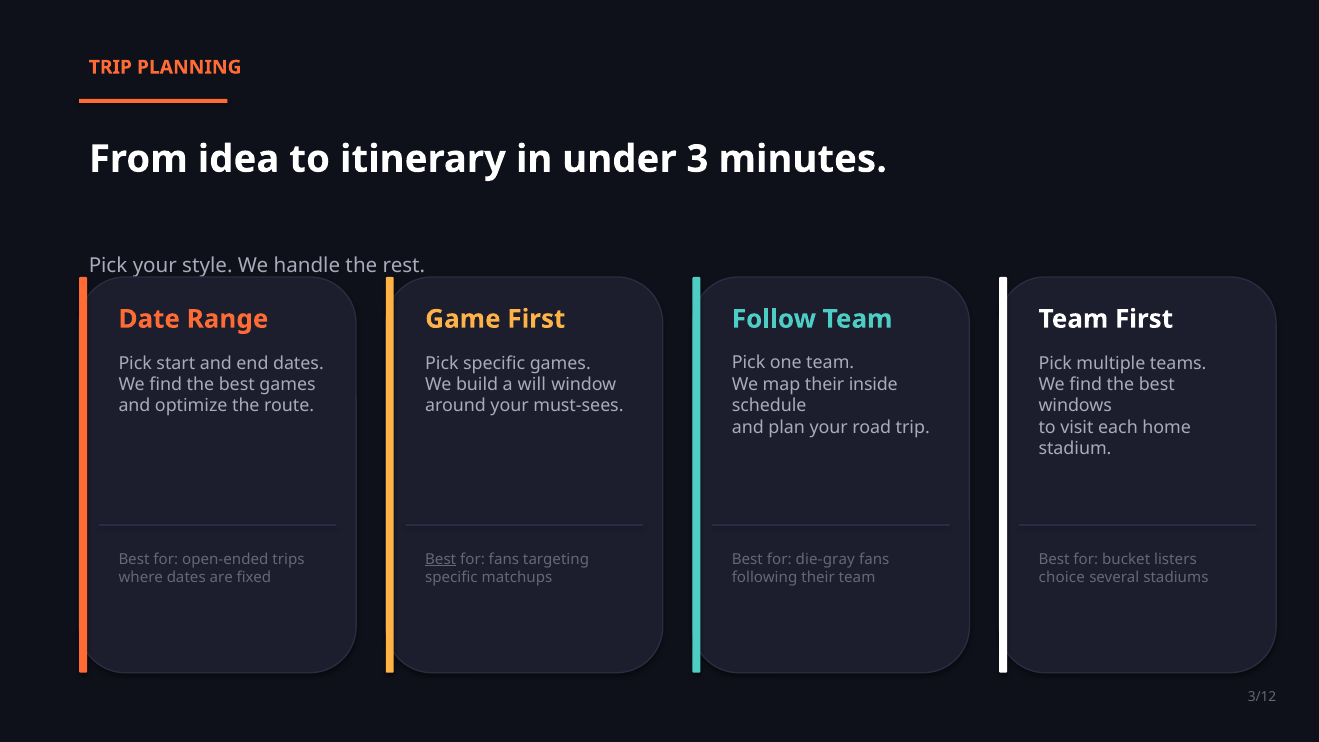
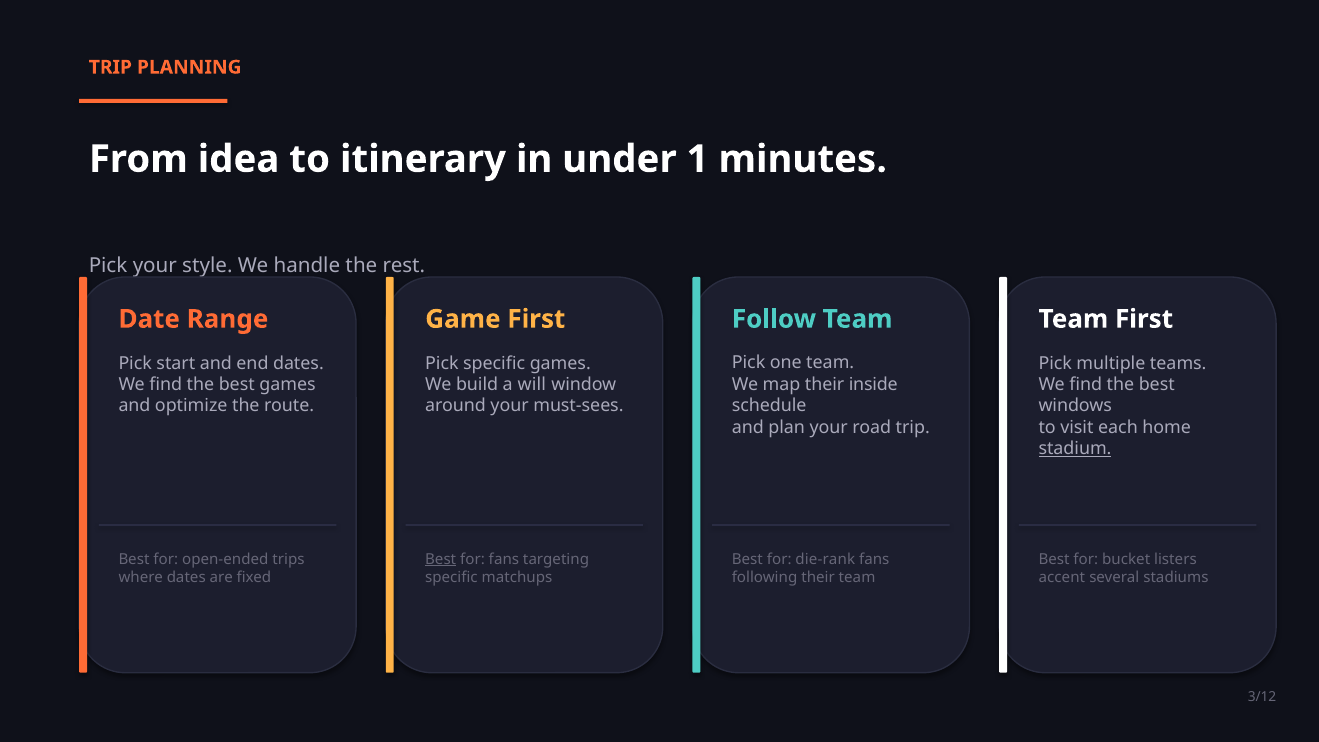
3: 3 -> 1 (698, 159)
stadium underline: none -> present (1075, 449)
die-gray: die-gray -> die-rank (825, 559)
choice: choice -> accent (1062, 577)
